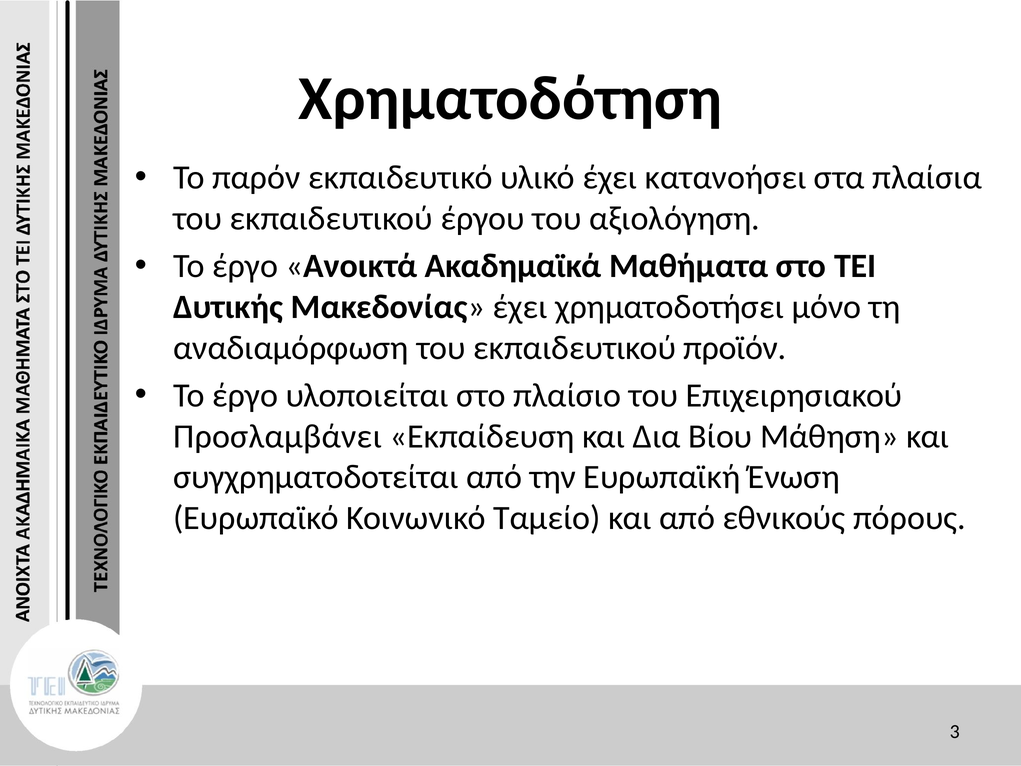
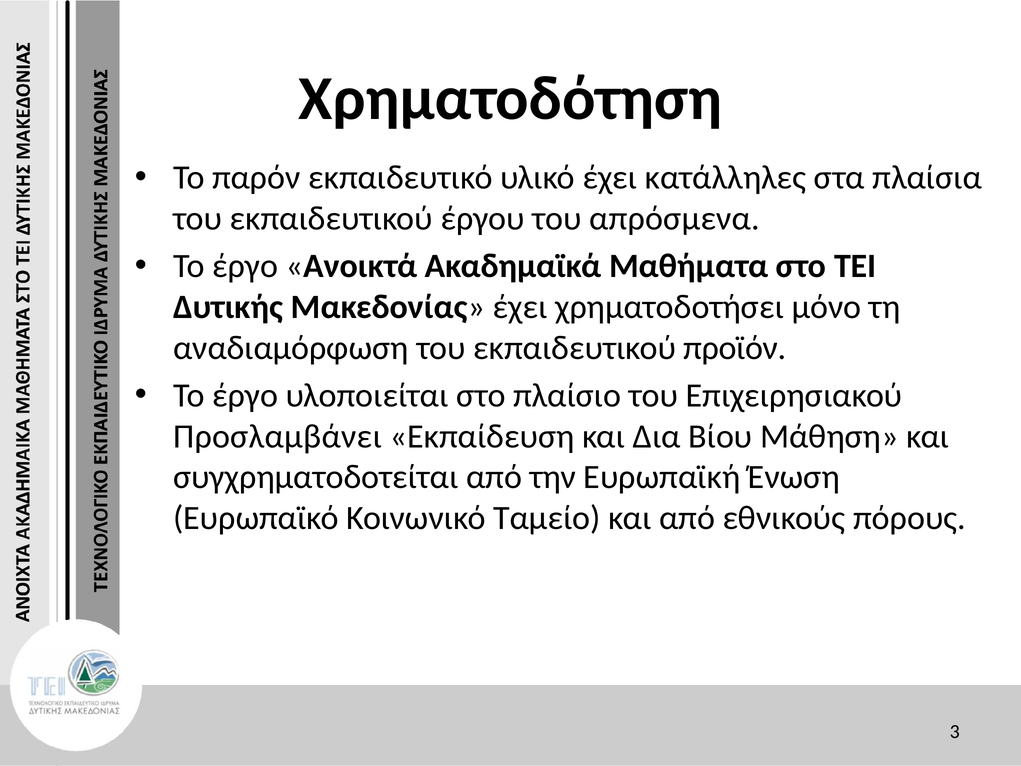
κατανοήσει: κατανοήσει -> κατάλληλες (726, 178)
αξιολόγηση: αξιολόγηση -> απρόσμενα (675, 218)
